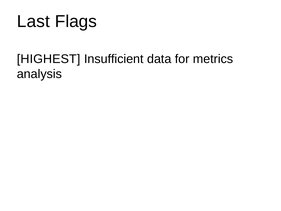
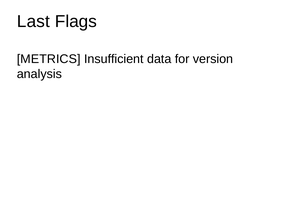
HIGHEST: HIGHEST -> METRICS (49, 59)
metrics: metrics -> version (213, 59)
